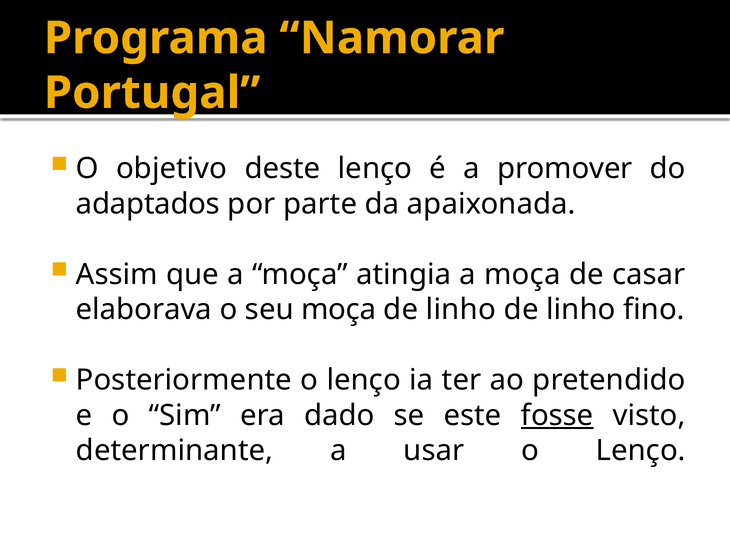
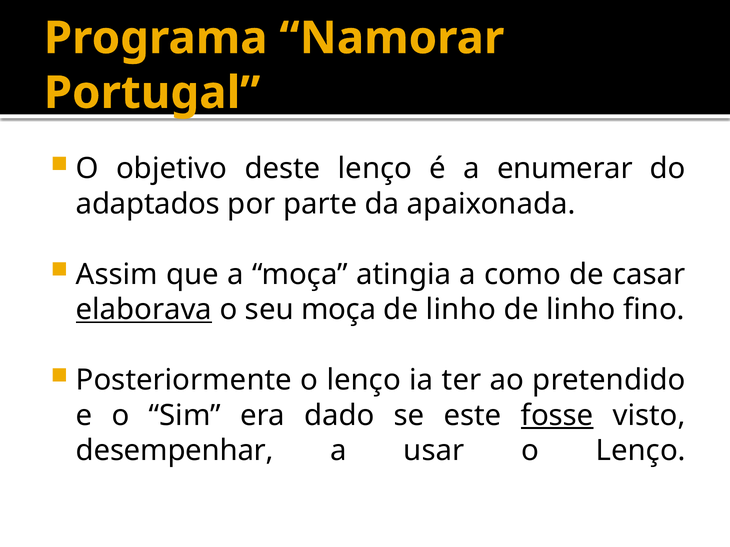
promover: promover -> enumerar (565, 169)
atingia a moça: moça -> como (523, 275)
elaborava underline: none -> present (144, 310)
determinante: determinante -> desempenhar (175, 451)
